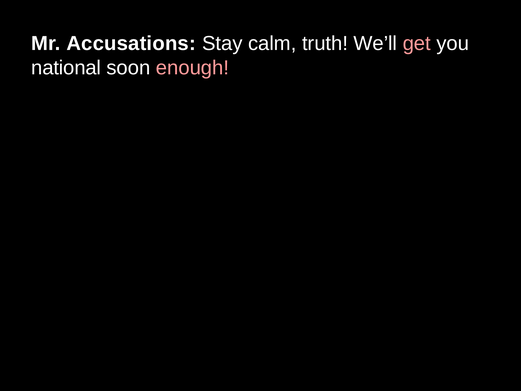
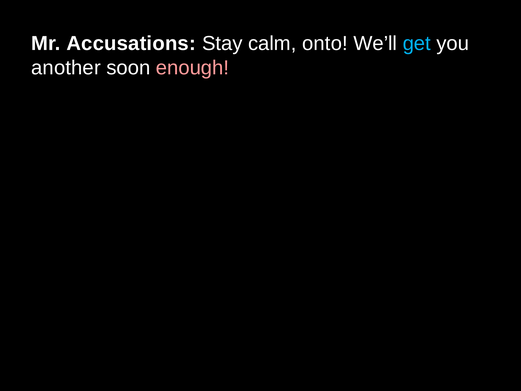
truth: truth -> onto (325, 44)
get colour: pink -> light blue (417, 44)
national: national -> another (66, 68)
